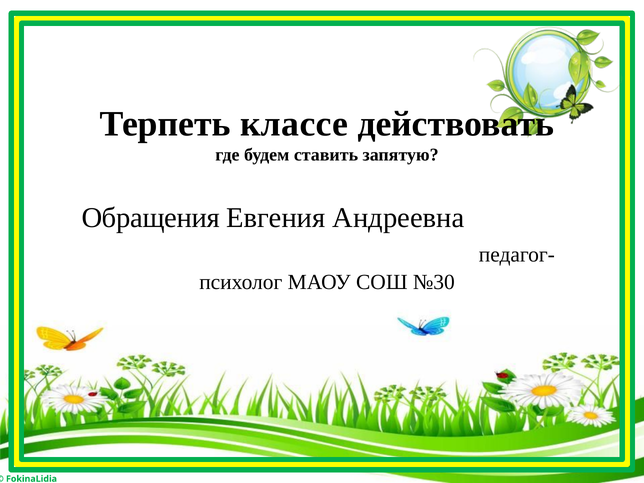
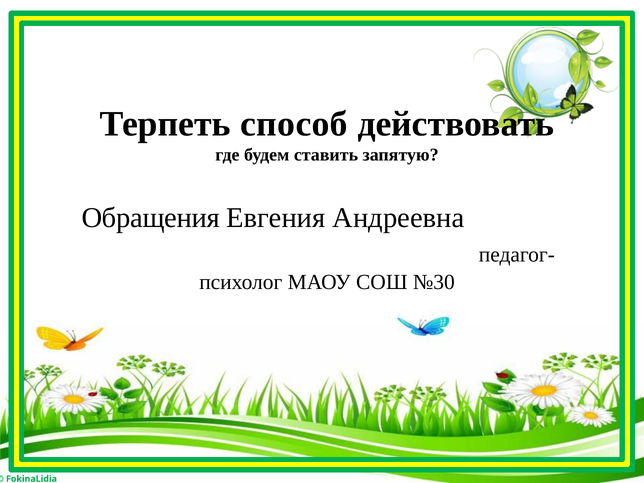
классе: классе -> способ (294, 124)
